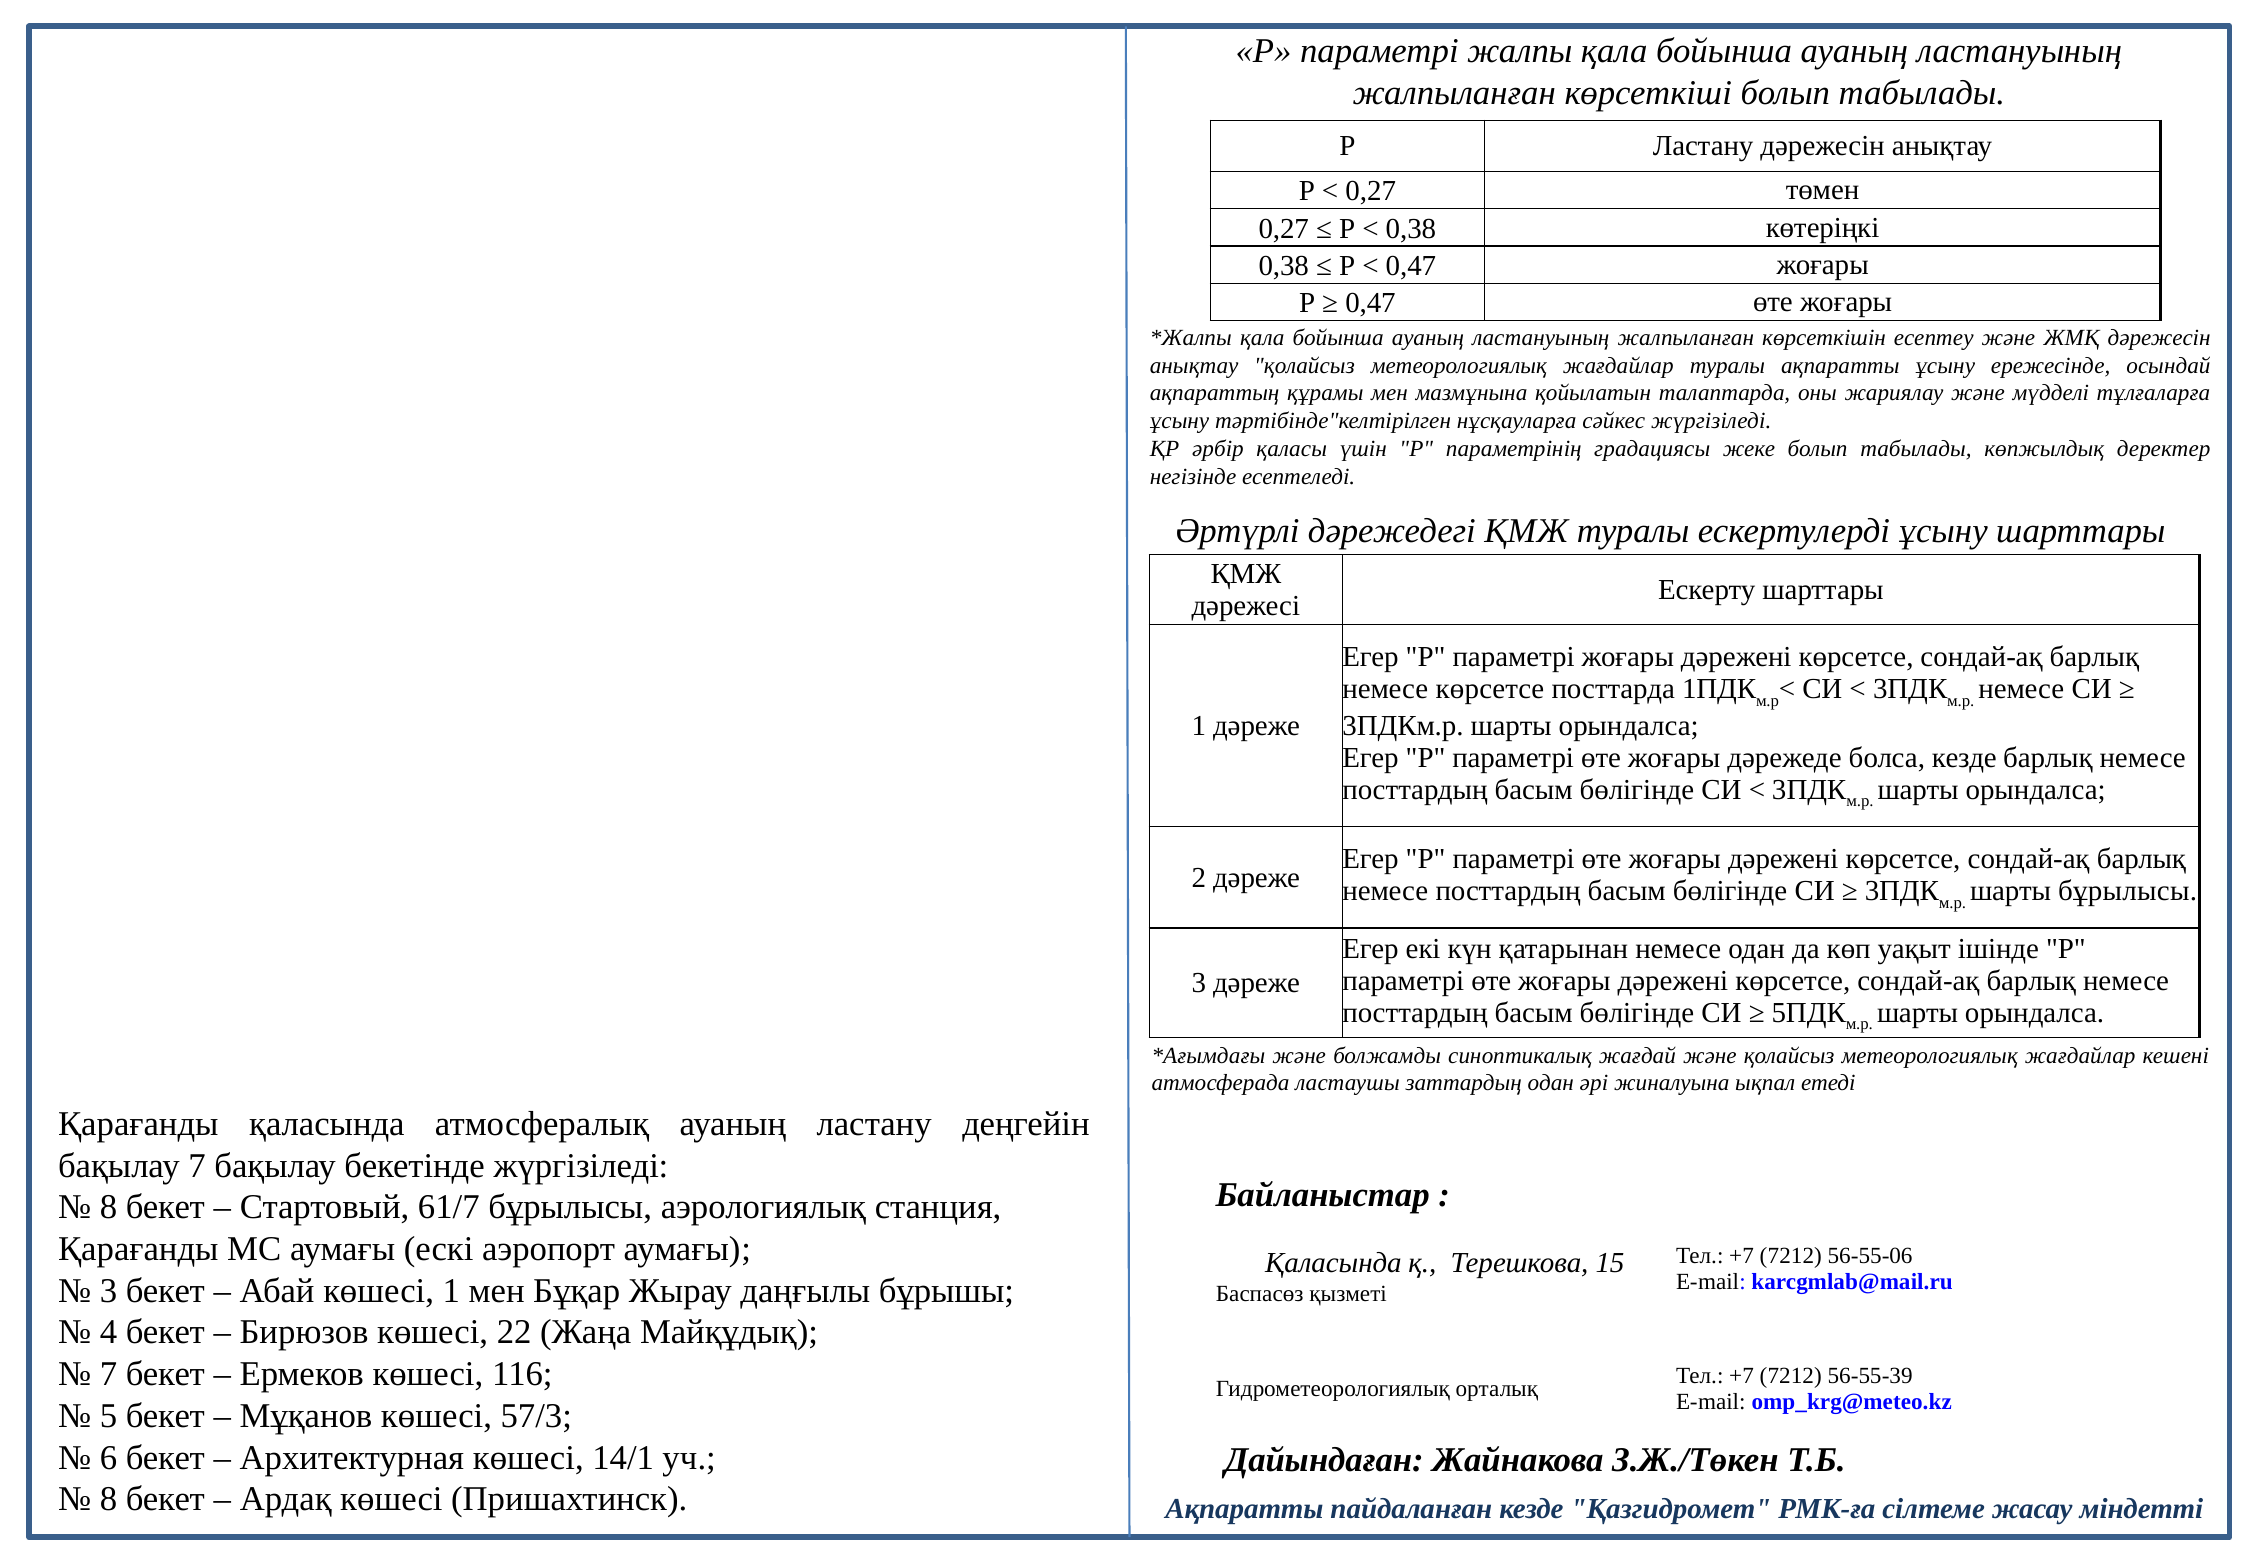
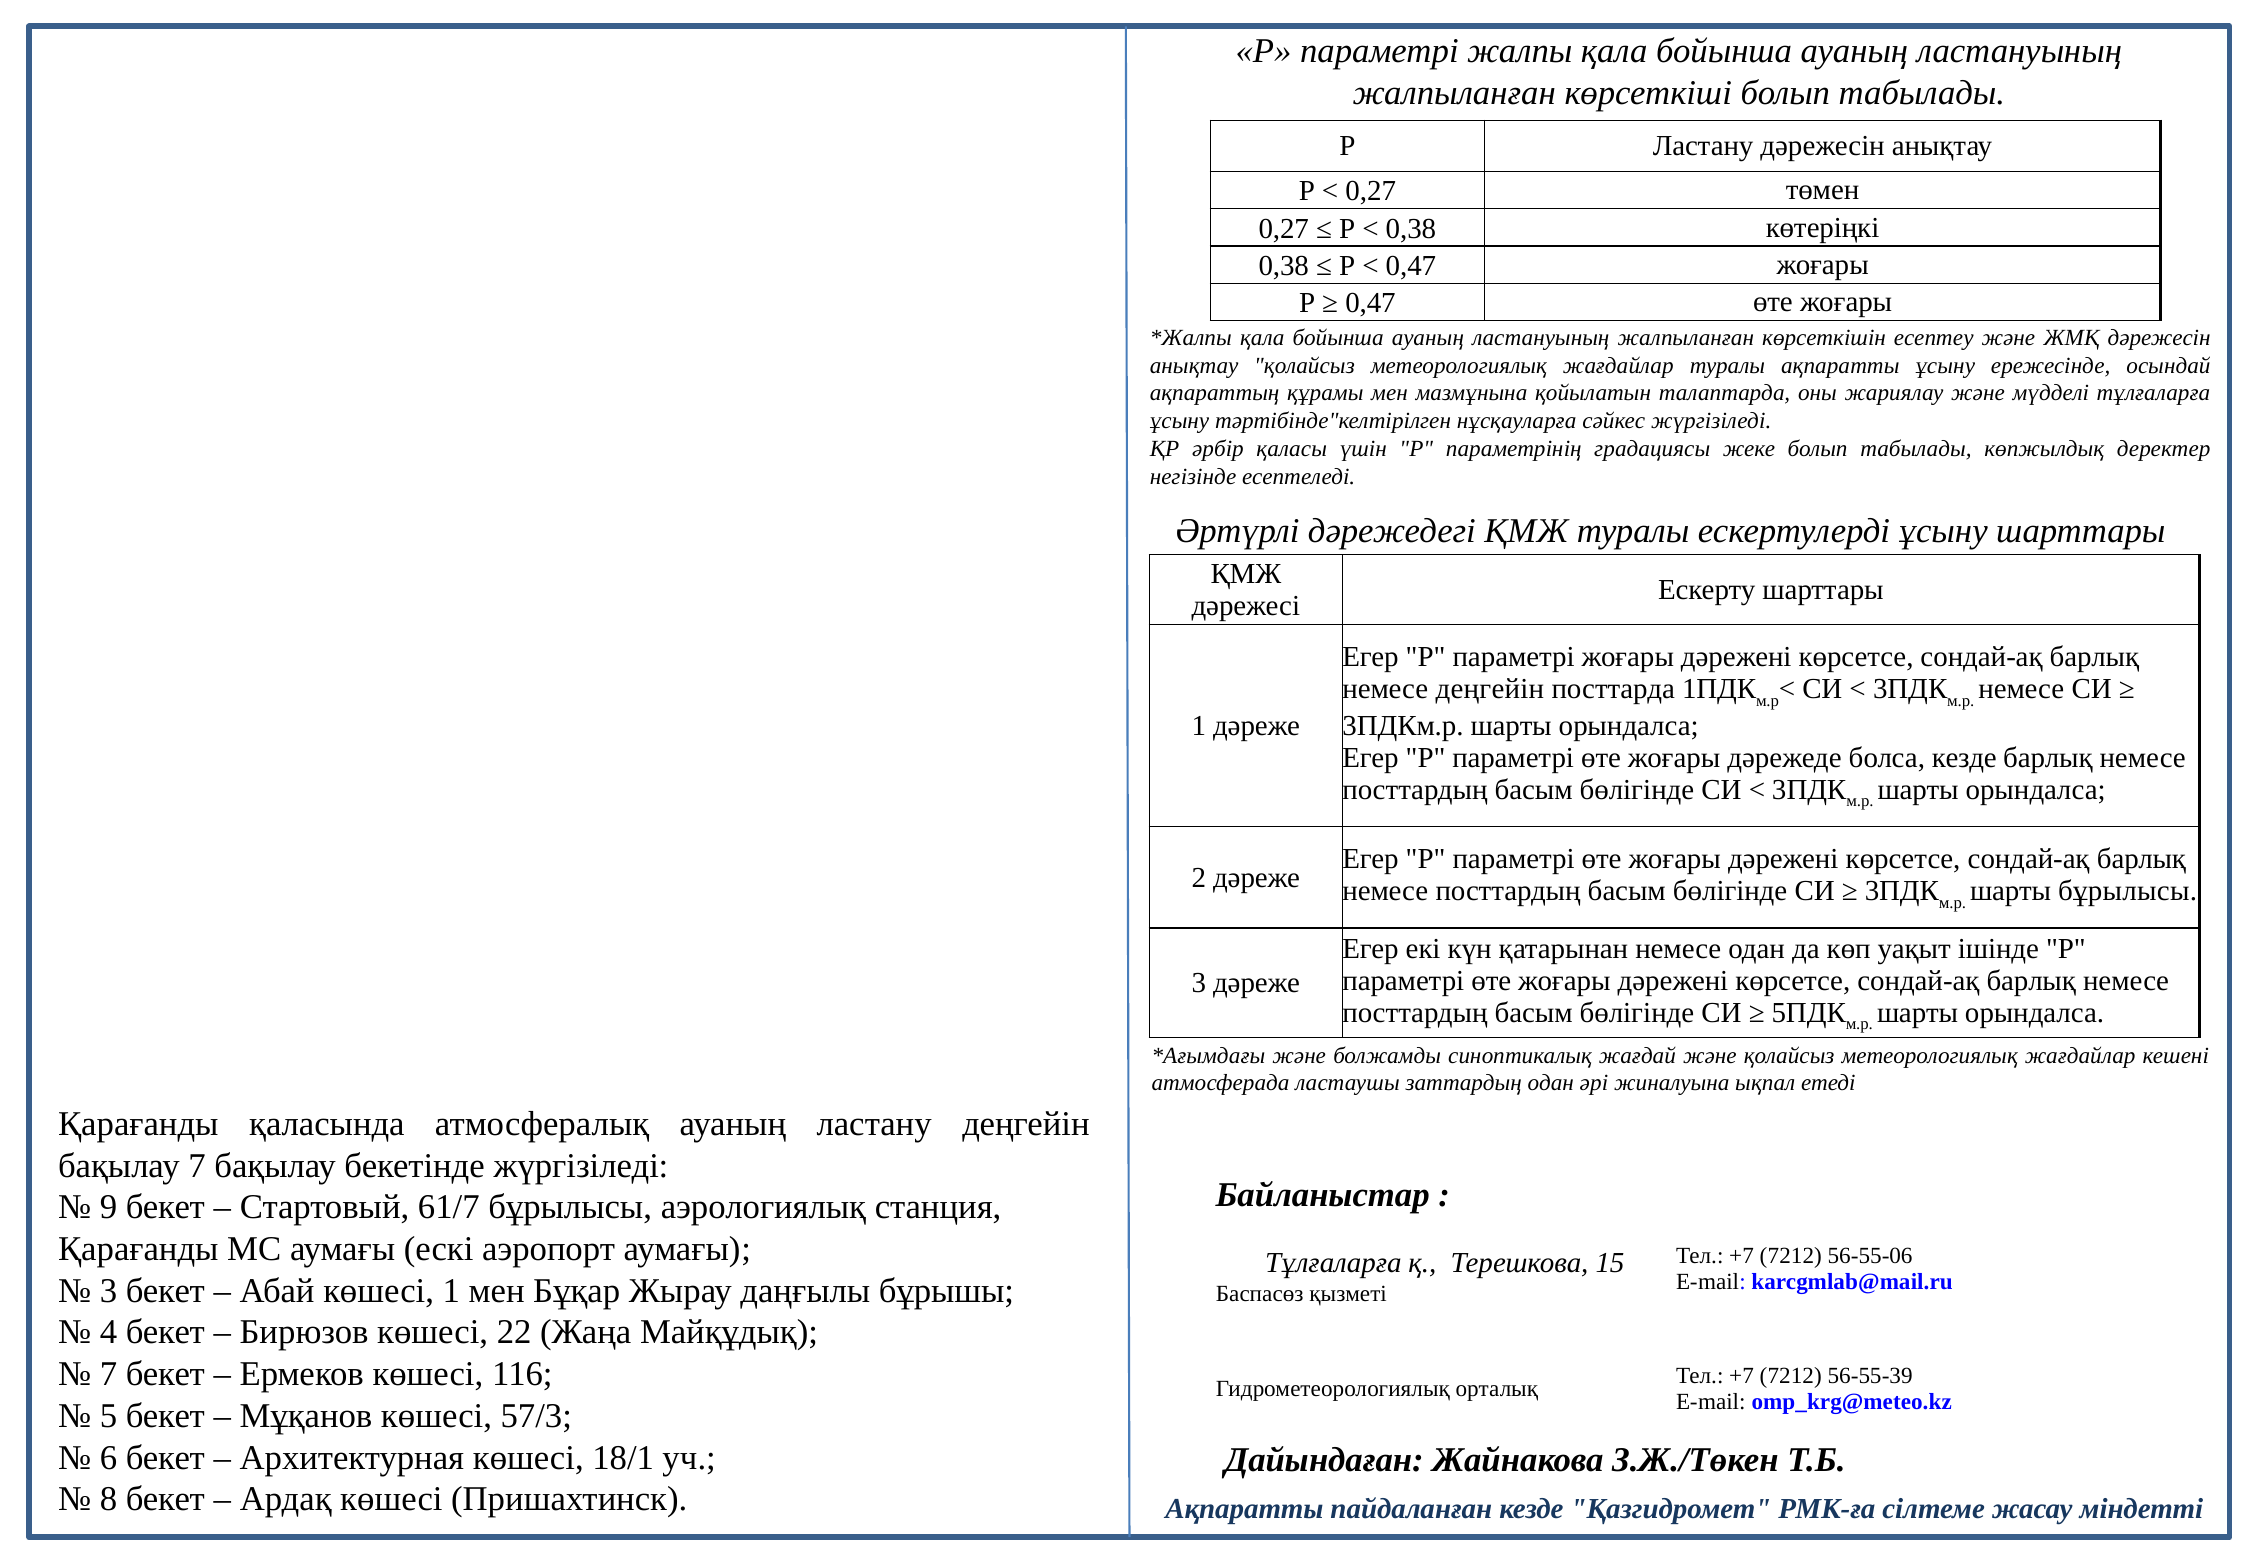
немесе көрсетсе: көрсетсе -> деңгейін (1490, 689)
8: 8 -> 9 (109, 1207)
Қаласында: Қаласында -> Тұлғаларға (1333, 1263)
14/1: 14/1 -> 18/1 (623, 1457)
